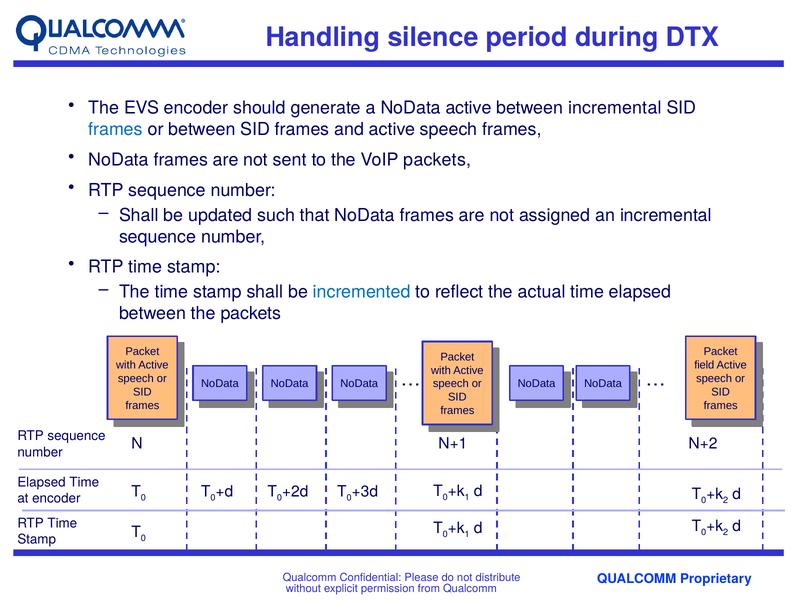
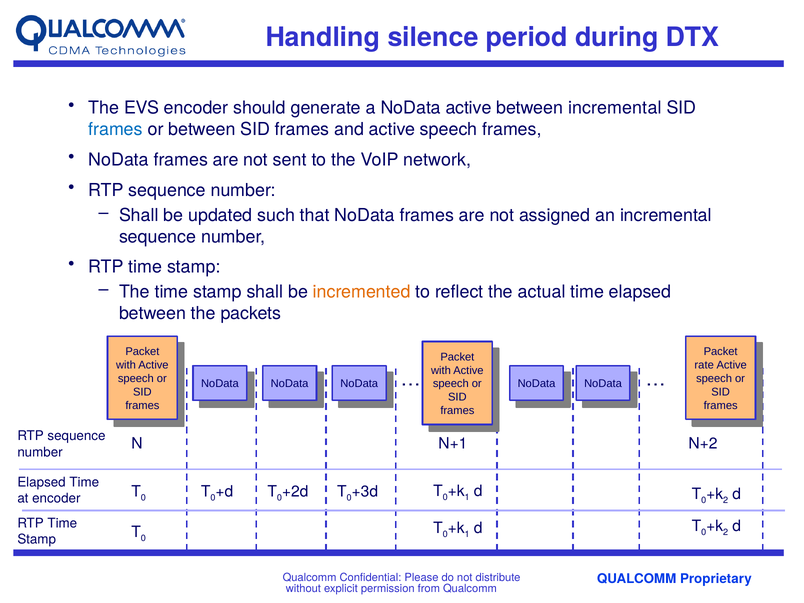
VoIP packets: packets -> network (437, 160)
incremented colour: blue -> orange (362, 292)
field: field -> rate (704, 365)
